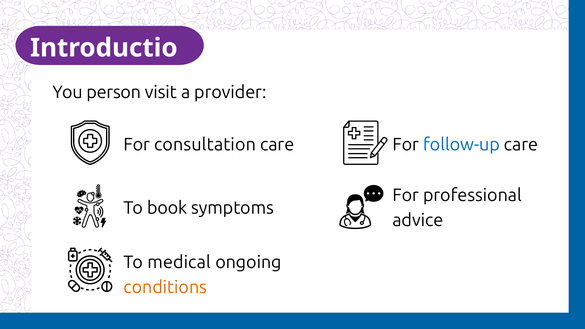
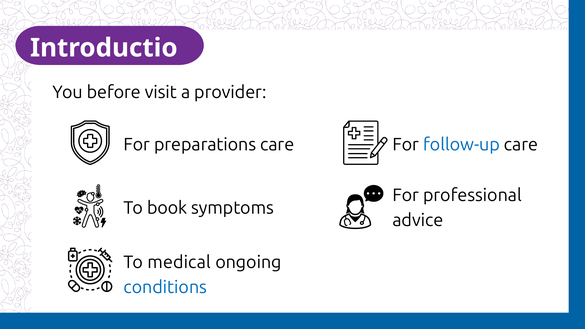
person: person -> before (114, 92)
consultation: consultation -> preparations (205, 145)
conditions colour: orange -> blue (165, 287)
